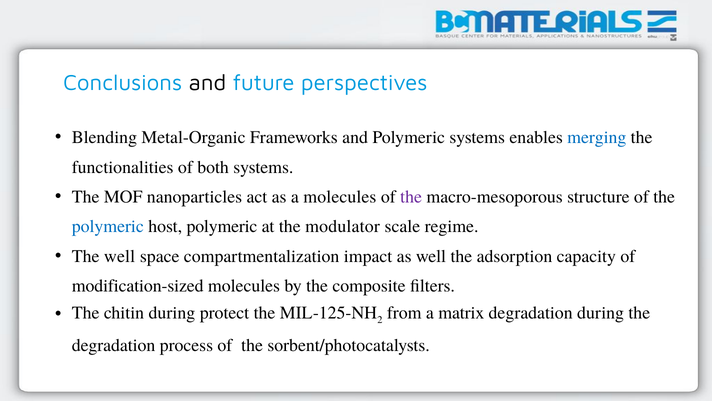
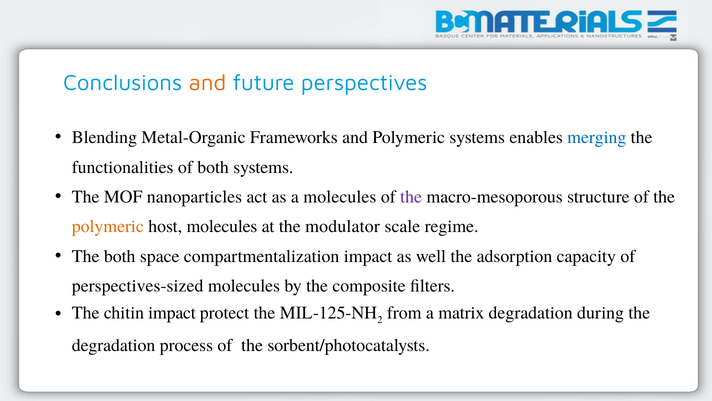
and colour: black -> orange (207, 83)
polymeric colour: blue -> orange (108, 226)
host polymeric: polymeric -> molecules (222, 226)
The well: well -> both (120, 256)
modification-sized: modification-sized -> perspectives-sized (138, 286)
chitin during: during -> impact (172, 312)
